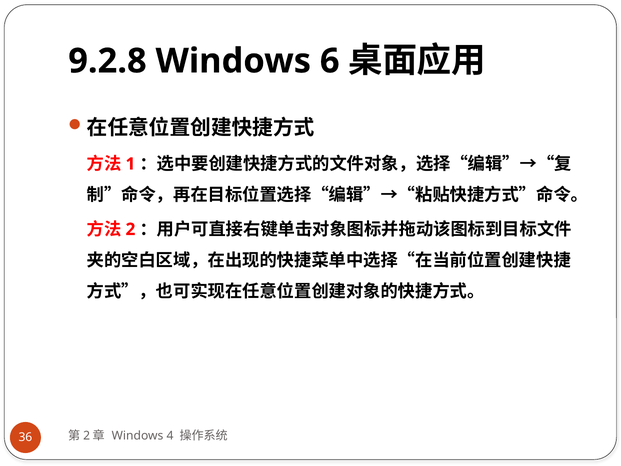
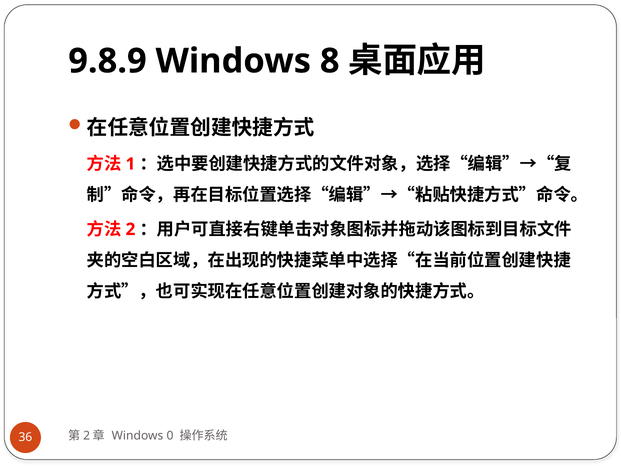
9.2.8: 9.2.8 -> 9.8.9 (107, 61)
6: 6 -> 8 (330, 61)
4: 4 -> 0 (170, 436)
